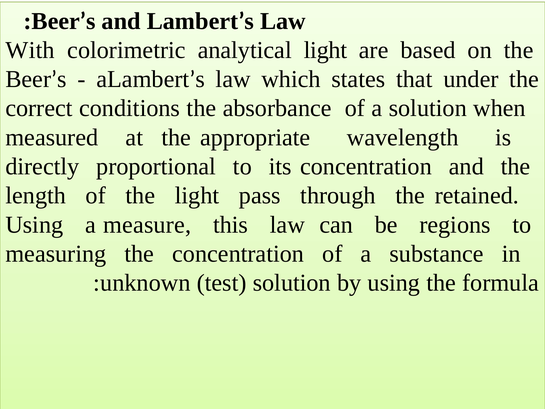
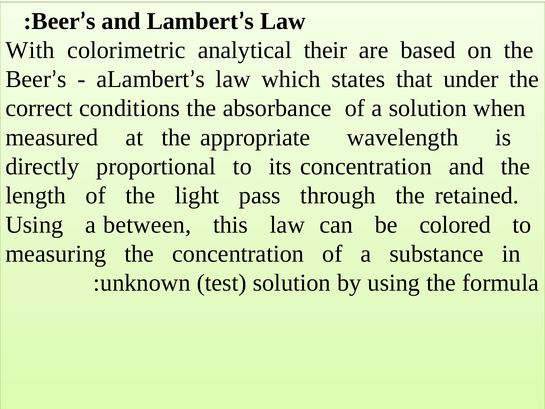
analytical light: light -> their (325, 50)
measure: measure -> between (147, 225)
regions: regions -> colored (455, 225)
